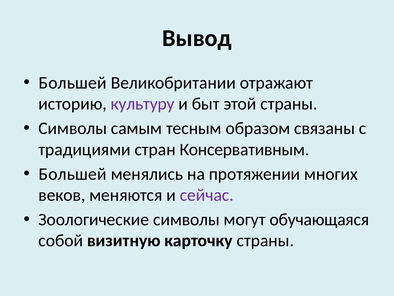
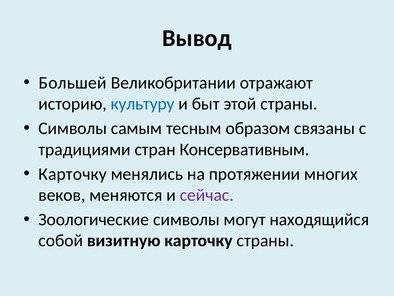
культуру colour: purple -> blue (143, 104)
Большей: Большей -> Карточку (73, 174)
обучающаяся: обучающаяся -> находящийся (319, 219)
